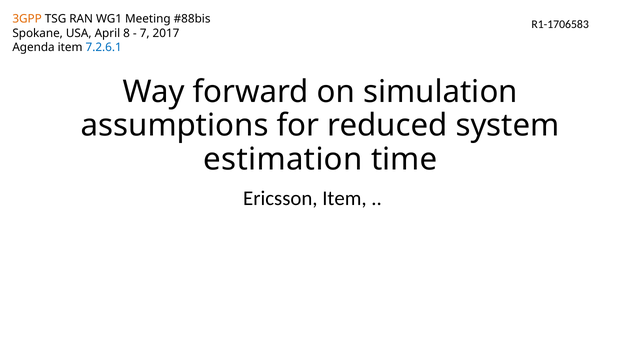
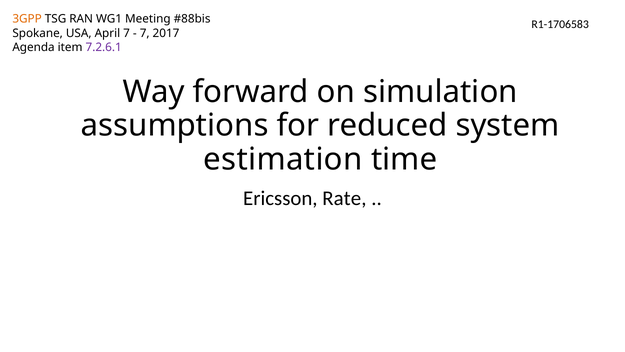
April 8: 8 -> 7 (127, 33)
7.2.6.1 colour: blue -> purple (104, 47)
Ericsson Item: Item -> Rate (344, 198)
